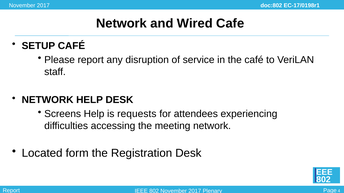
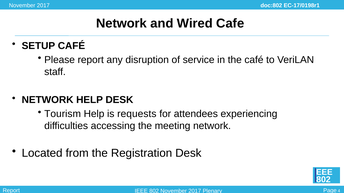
Screens: Screens -> Tourism (63, 114)
form: form -> from (77, 154)
